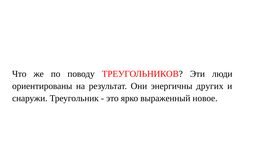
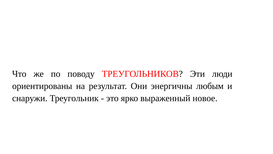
других: других -> любым (210, 86)
